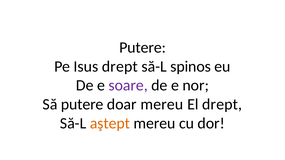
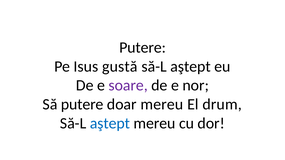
Isus drept: drept -> gustă (120, 67)
spinos: spinos -> aştept (191, 67)
El drept: drept -> drum (222, 105)
aştept colour: orange -> blue (110, 124)
